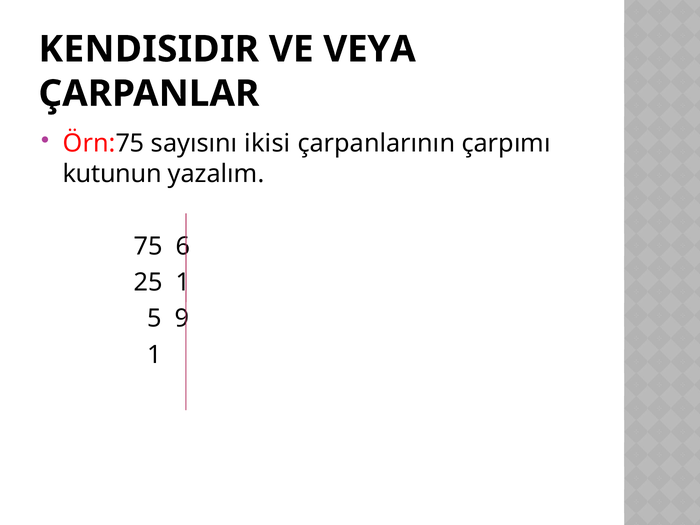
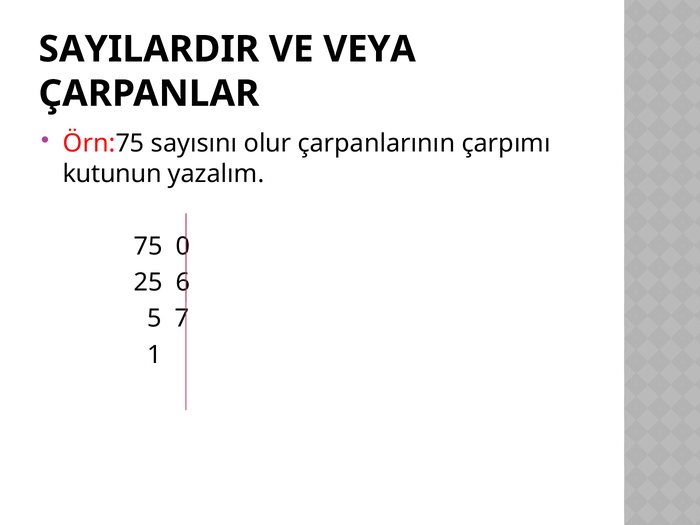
KENDISIDIR: KENDISIDIR -> SAYILARDIR (149, 49)
ikisi: ikisi -> olur (268, 144)
6: 6 -> 0 (183, 246)
25 1: 1 -> 6 (183, 282)
9: 9 -> 7 (182, 319)
